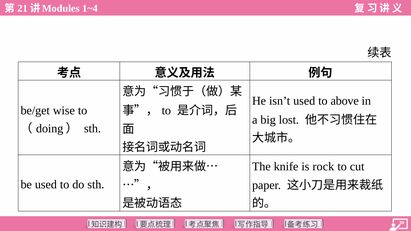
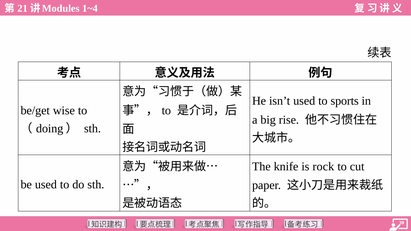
above: above -> sports (345, 101)
lost: lost -> rise (289, 120)
